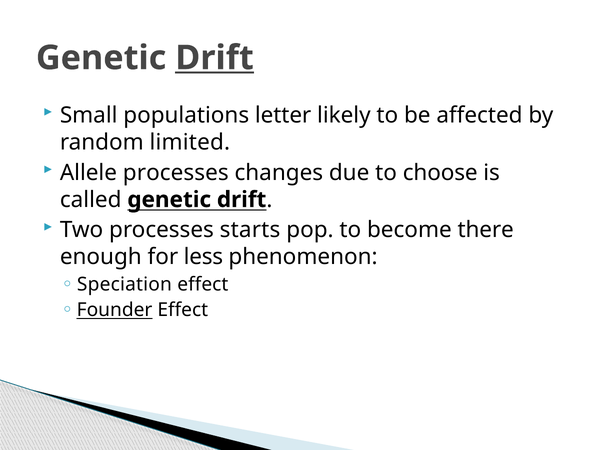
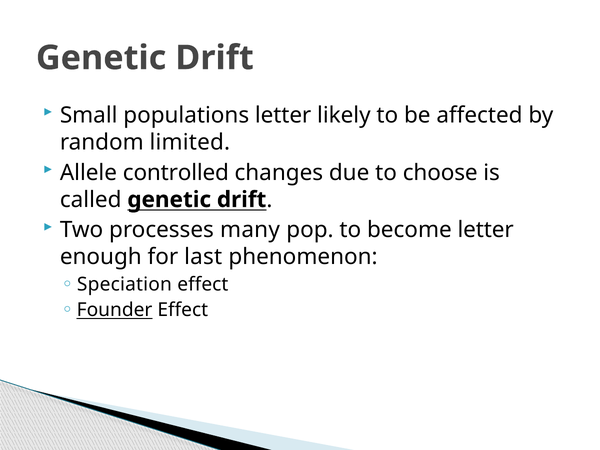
Drift underline: present -> none (215, 58)
Allele processes: processes -> controlled (176, 173)
starts: starts -> many (250, 230)
become there: there -> letter (486, 230)
less: less -> last (203, 257)
